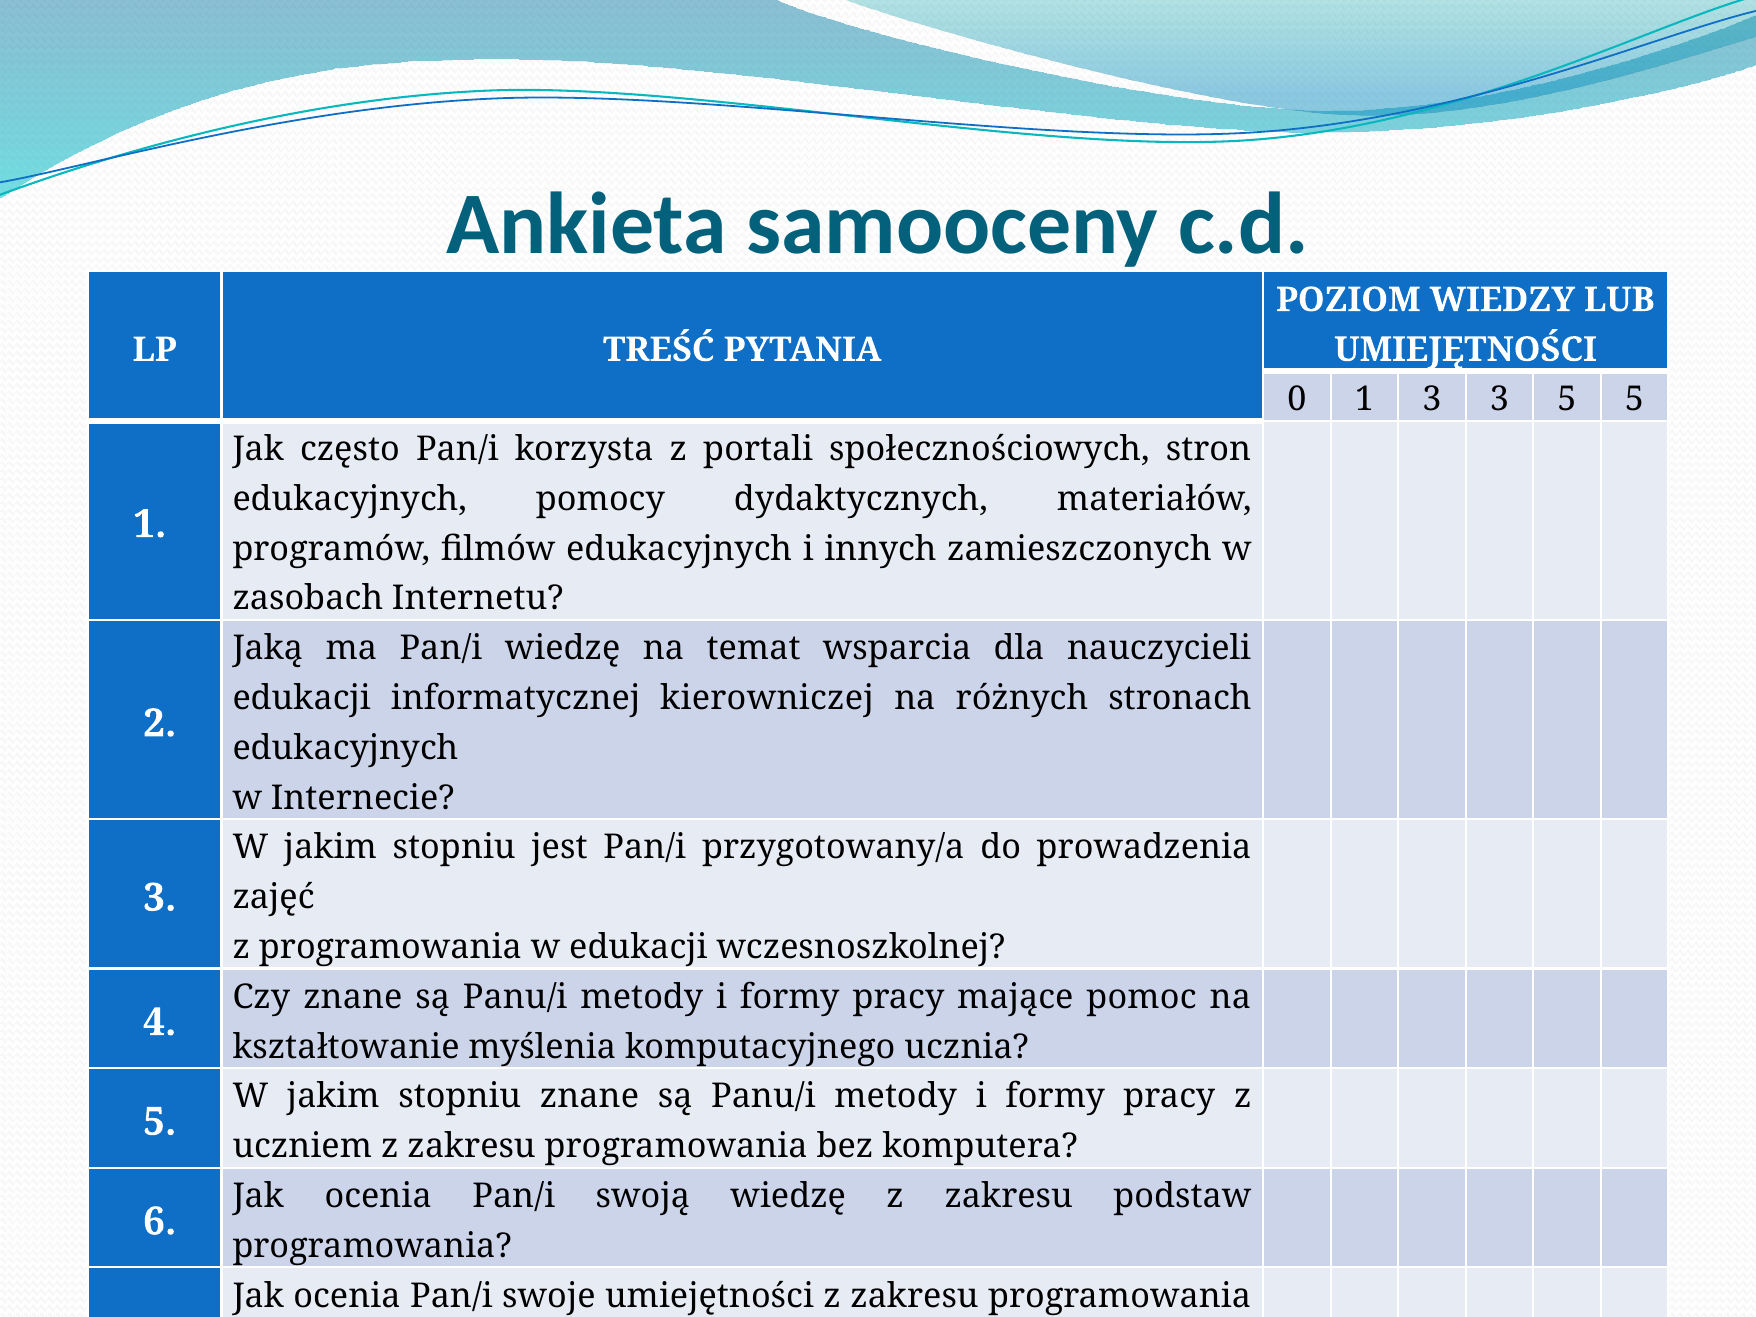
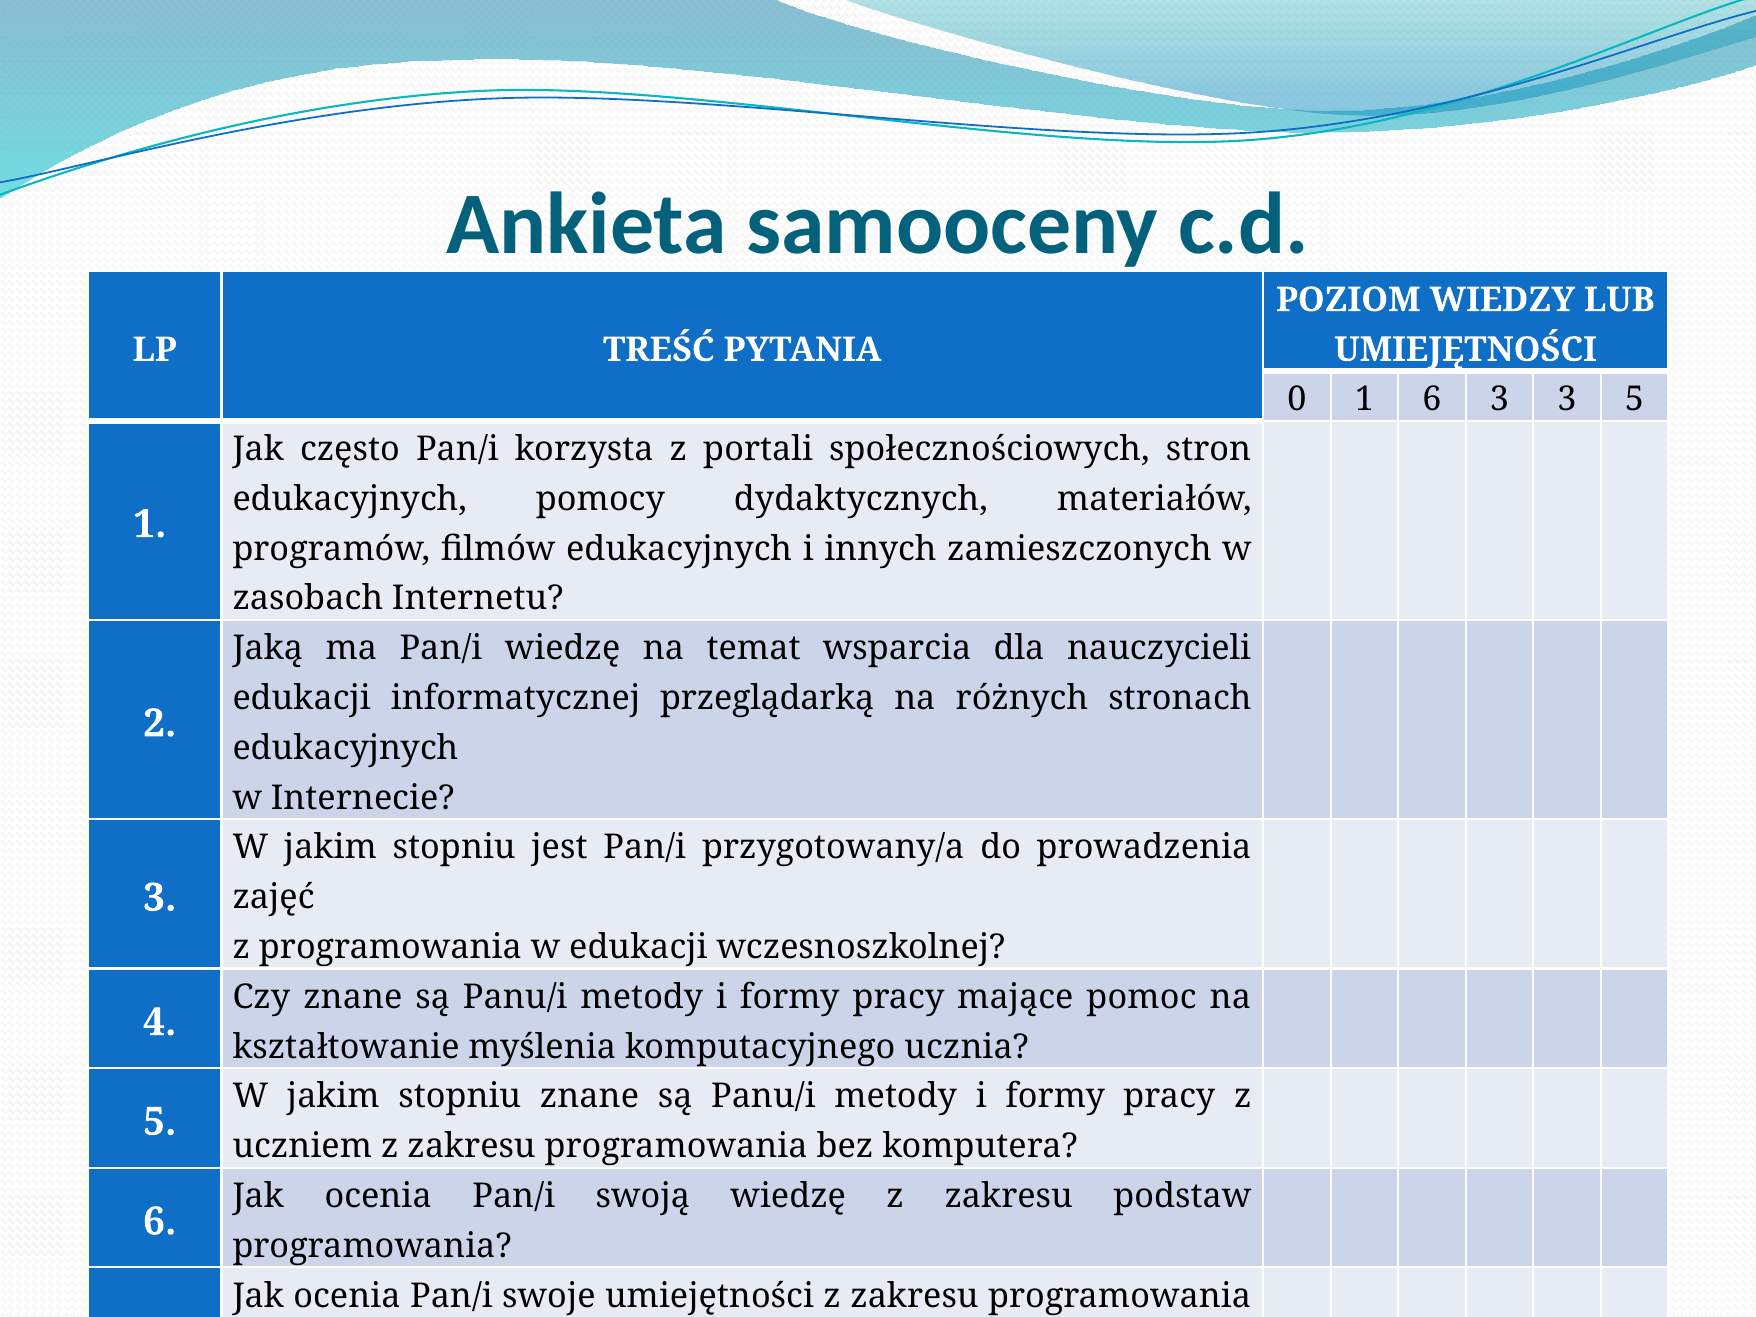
1 3: 3 -> 6 (1432, 399)
3 5: 5 -> 3 (1567, 399)
kierowniczej: kierowniczej -> przeglądarką (767, 698)
